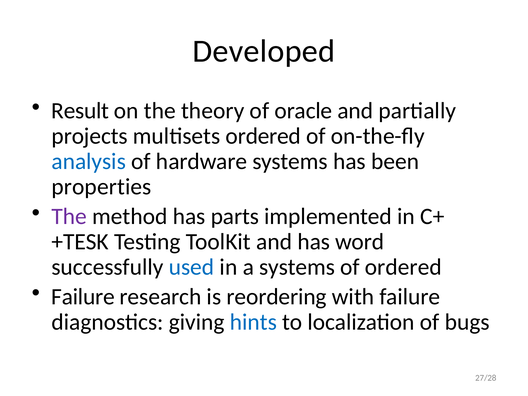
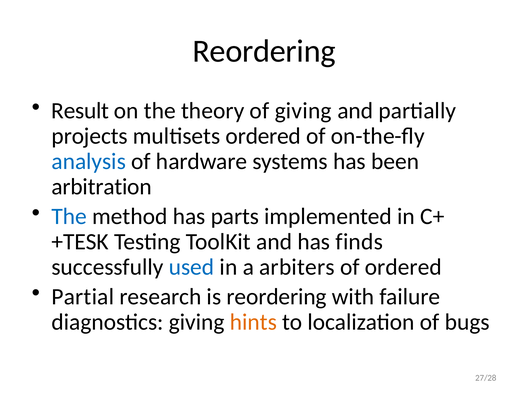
Developed: Developed -> Reordering (264, 51)
of oracle: oracle -> giving (303, 111)
properties: properties -> arbitration (102, 187)
The colour: purple -> blue (69, 216)
word: word -> finds (359, 242)
a systems: systems -> arbiters (297, 267)
Failure: Failure -> Partial (83, 297)
hints colour: blue -> orange (253, 322)
